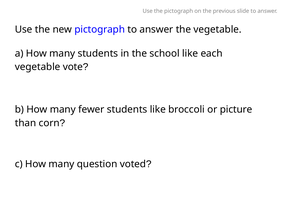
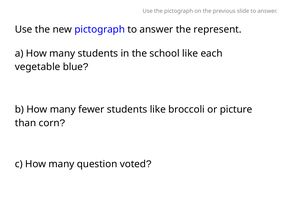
the vegetable: vegetable -> represent (218, 29)
vote: vote -> blue (73, 67)
